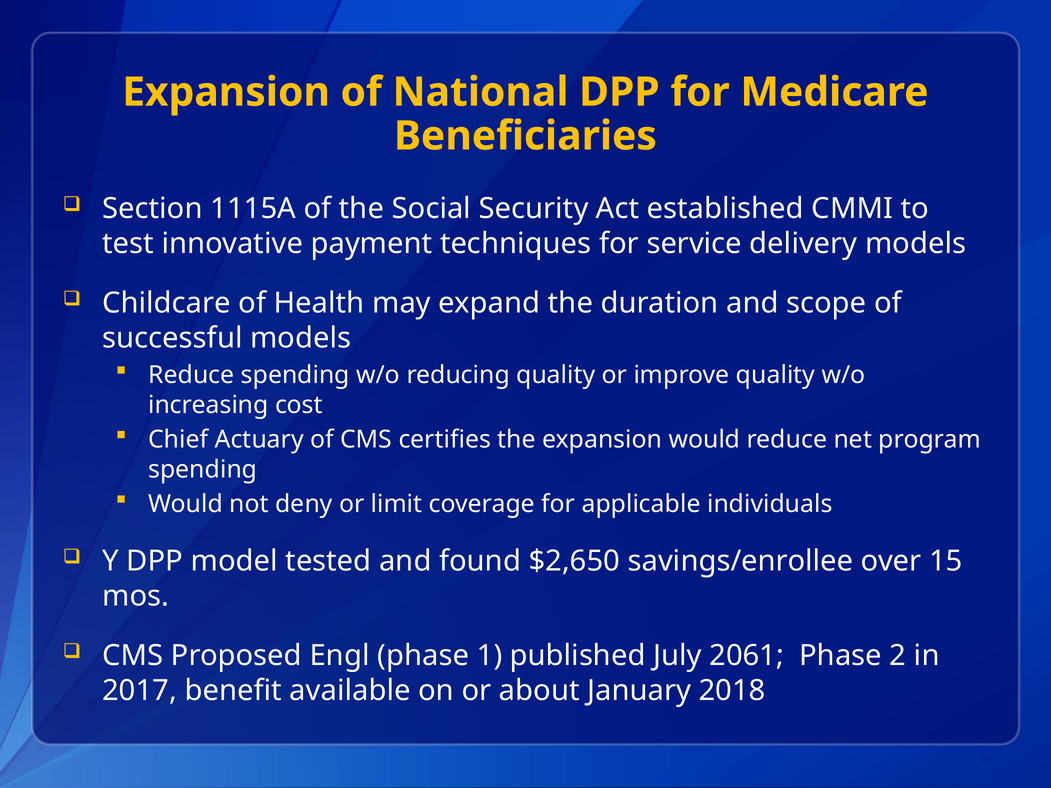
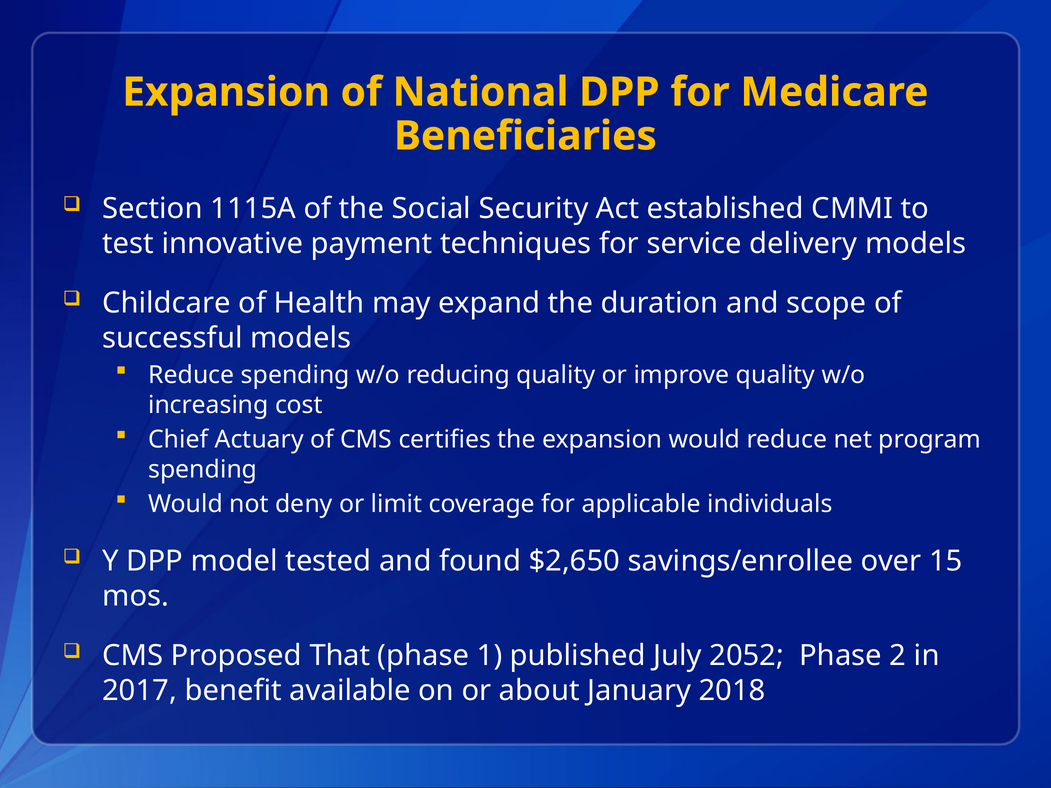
Engl: Engl -> That (340, 656)
2061: 2061 -> 2052 (747, 656)
